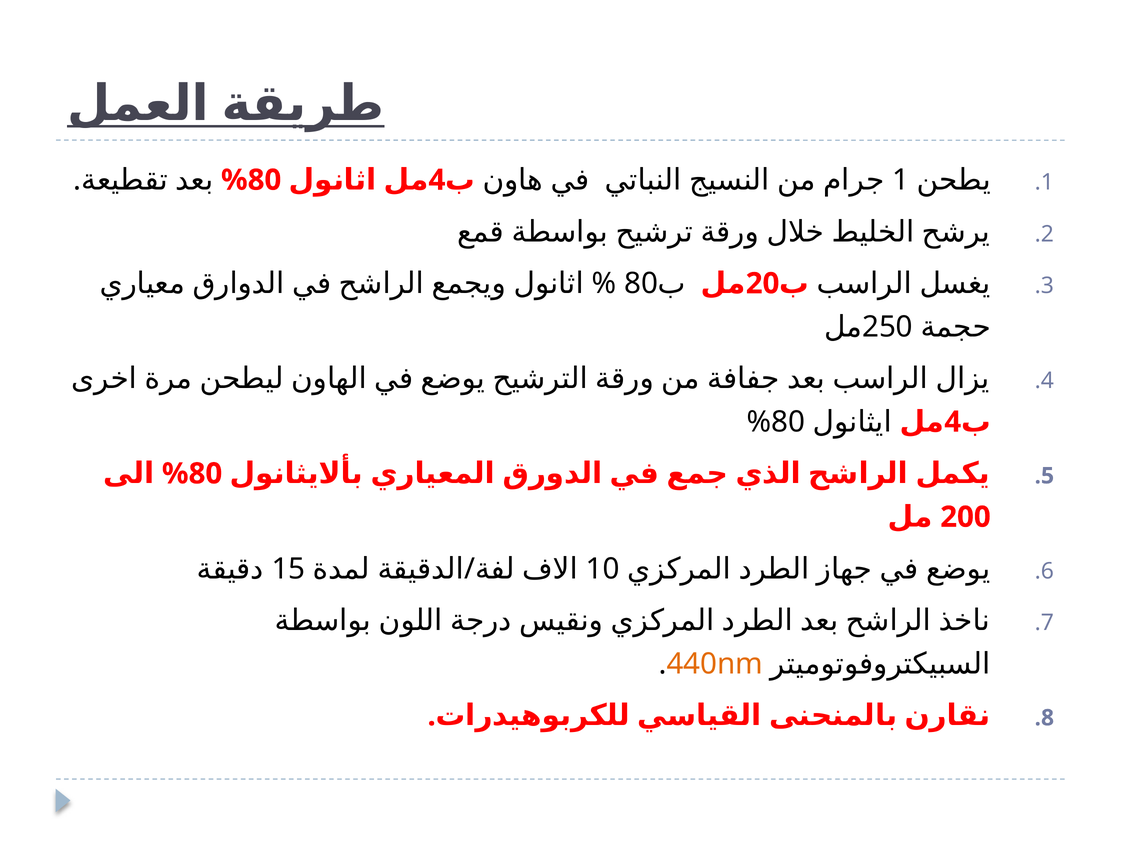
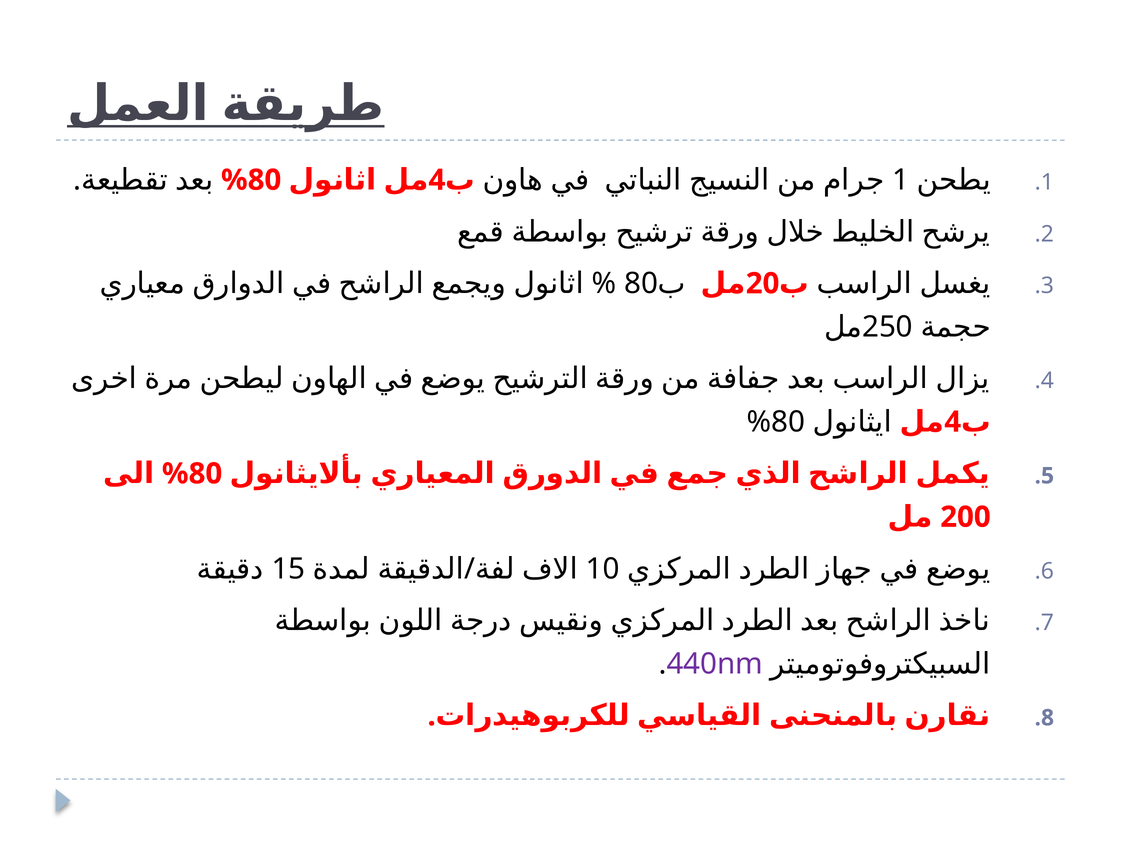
440nm colour: orange -> purple (715, 664)
